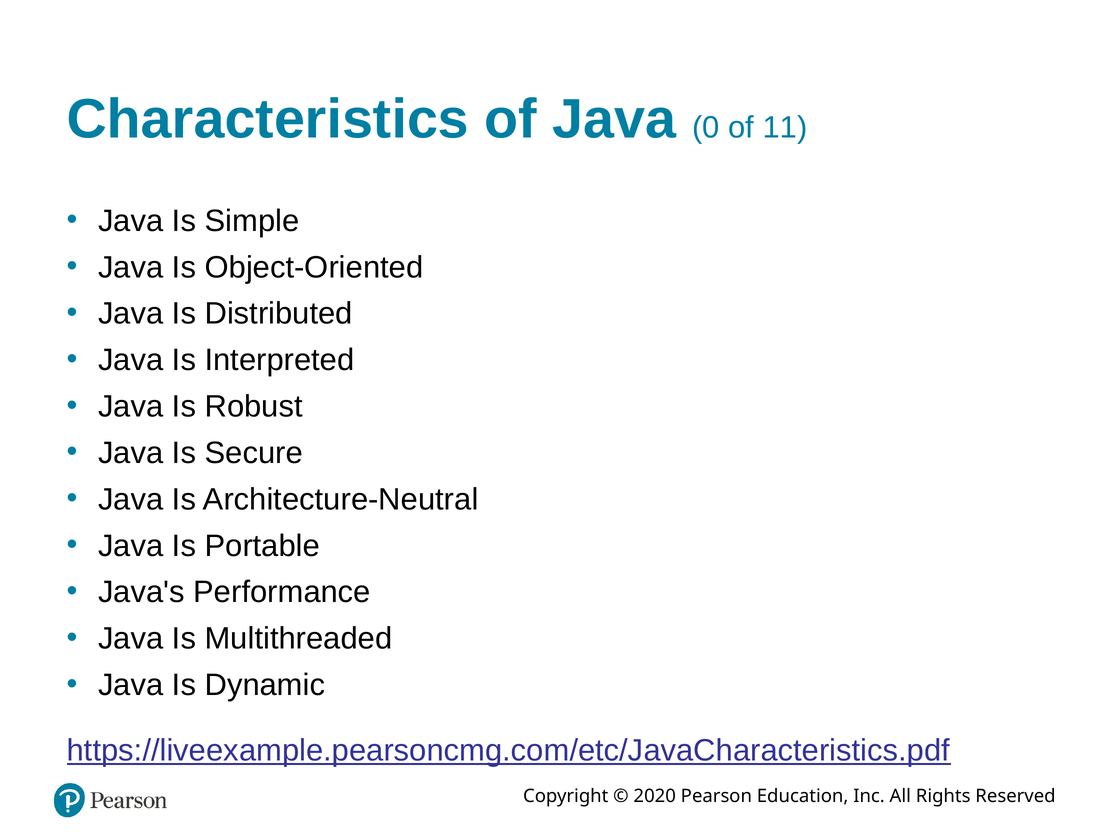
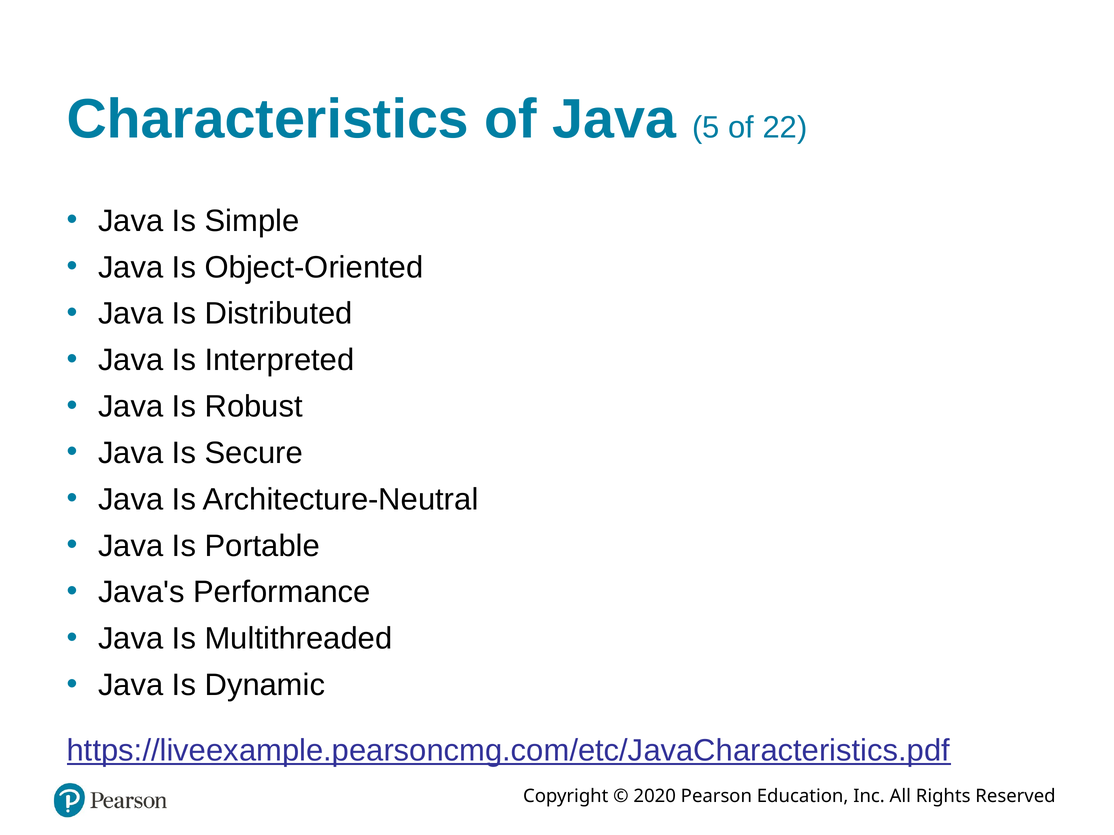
0: 0 -> 5 (706, 127)
11: 11 -> 22 (785, 127)
